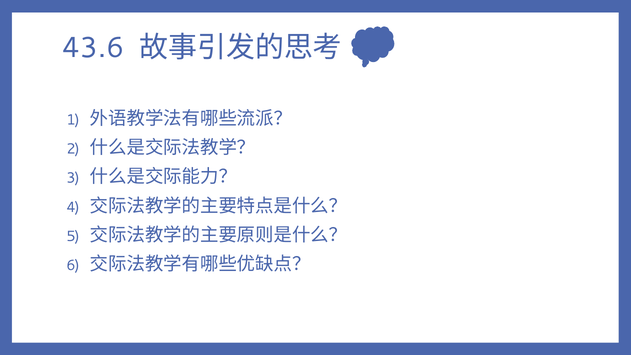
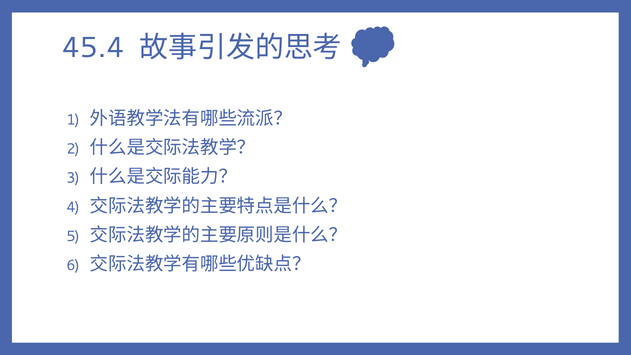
43.6: 43.6 -> 45.4 (93, 48)
